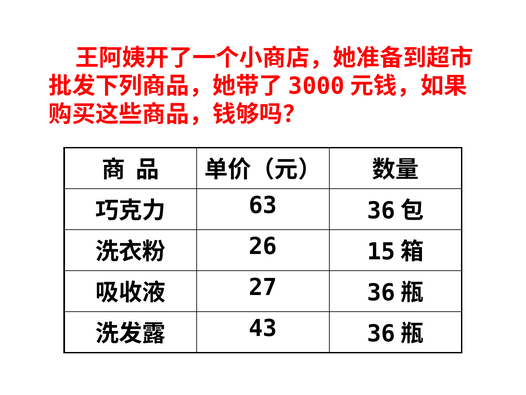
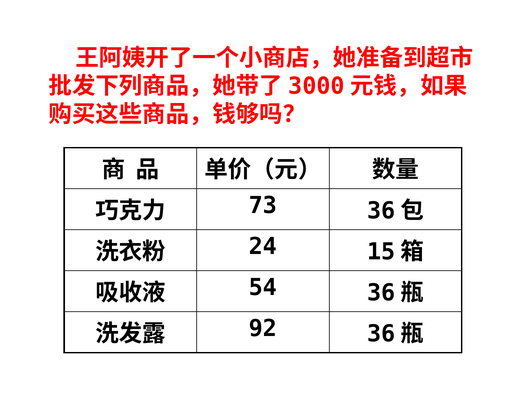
63: 63 -> 73 (263, 205)
26: 26 -> 24 (263, 246)
27: 27 -> 54 (263, 287)
43: 43 -> 92 (263, 328)
